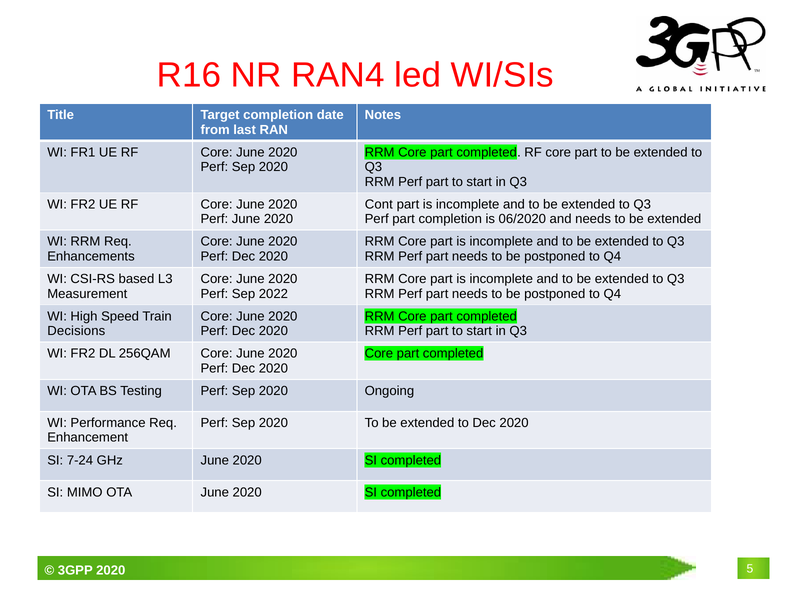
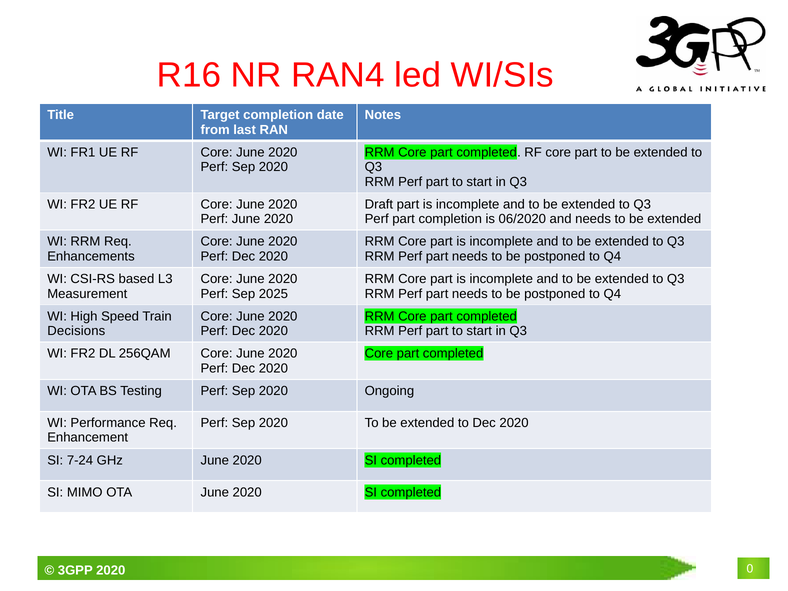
Cont: Cont -> Draft (379, 204)
2022: 2022 -> 2025 (273, 294)
5: 5 -> 0 (750, 569)
